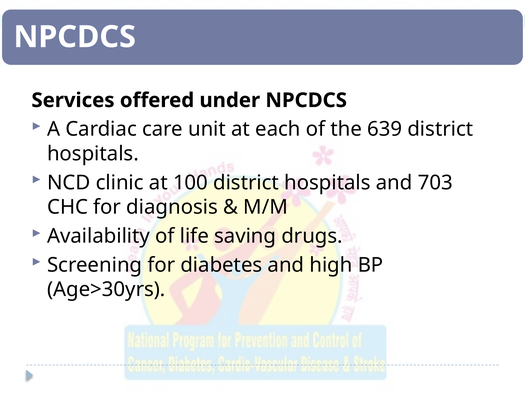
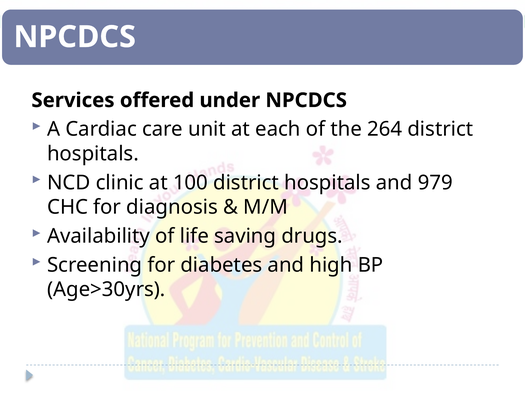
639: 639 -> 264 (385, 129)
703: 703 -> 979 (435, 183)
